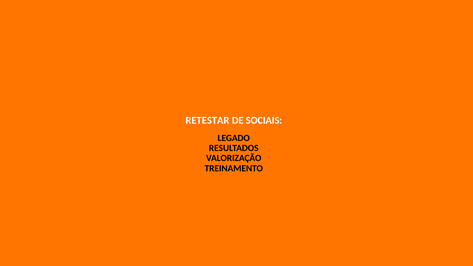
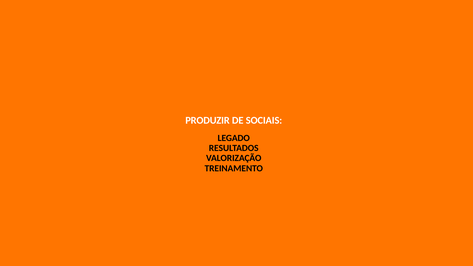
RETESTAR: RETESTAR -> PRODUZIR (208, 120)
